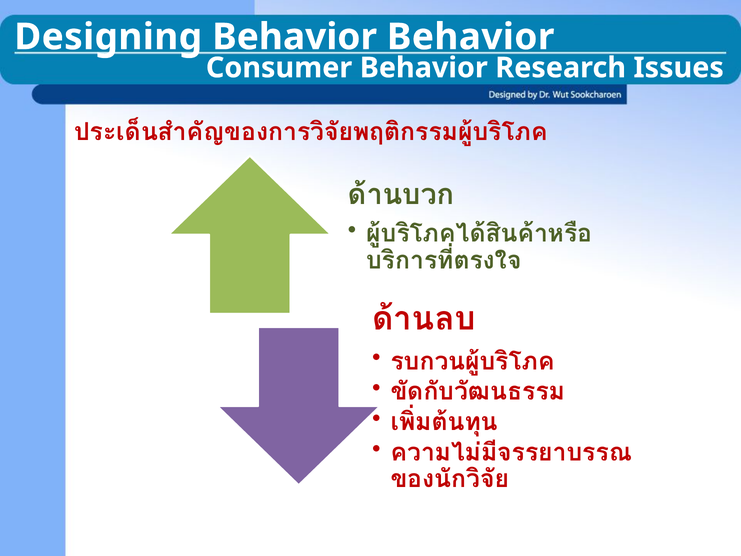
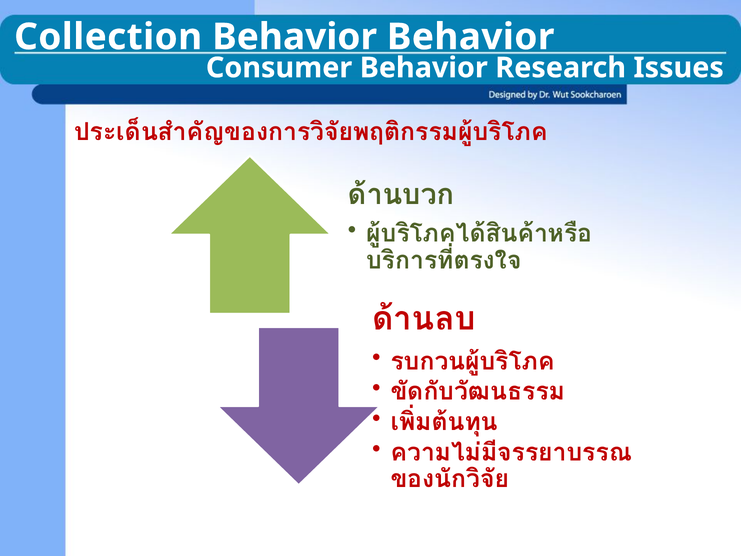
Designing: Designing -> Collection (108, 37)
